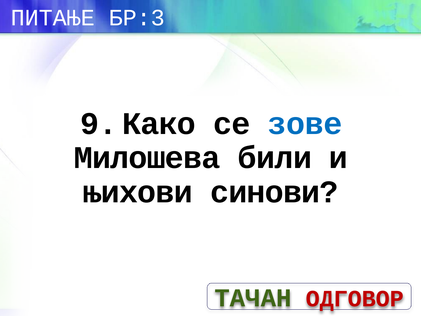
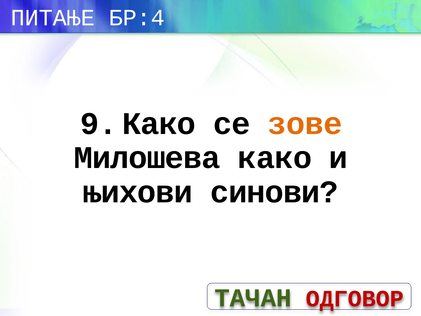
БР:3: БР:3 -> БР:4 (137, 18)
зове colour: blue -> orange (305, 124)
били: били -> како (275, 158)
